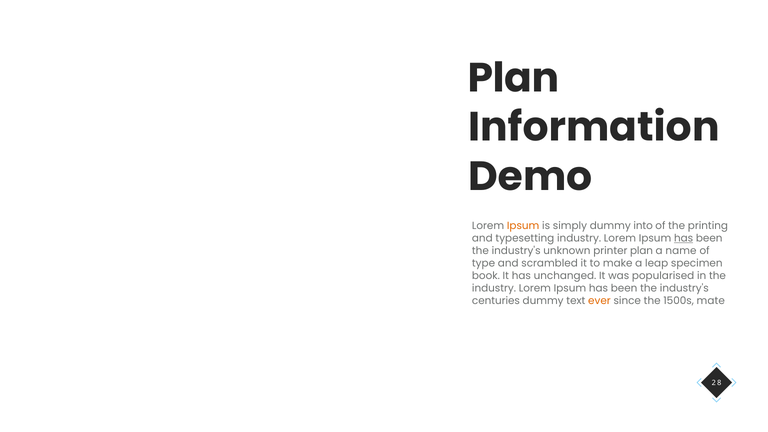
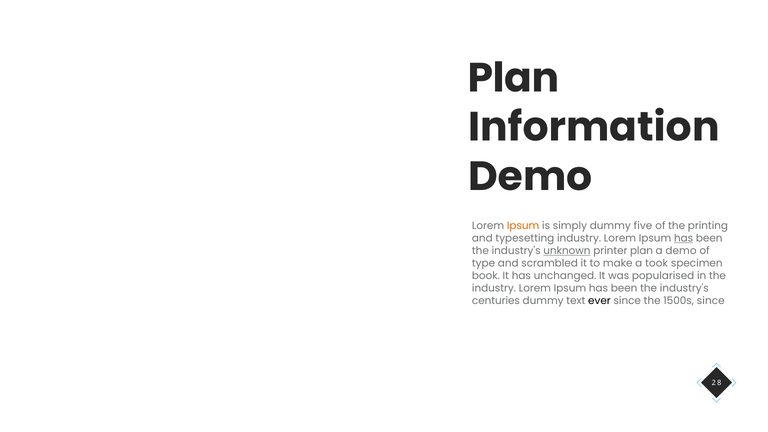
into: into -> five (643, 226)
unknown underline: none -> present (567, 251)
a name: name -> demo (681, 251)
leap: leap -> took (657, 263)
ever colour: orange -> black (599, 301)
1500s mate: mate -> since (711, 301)
